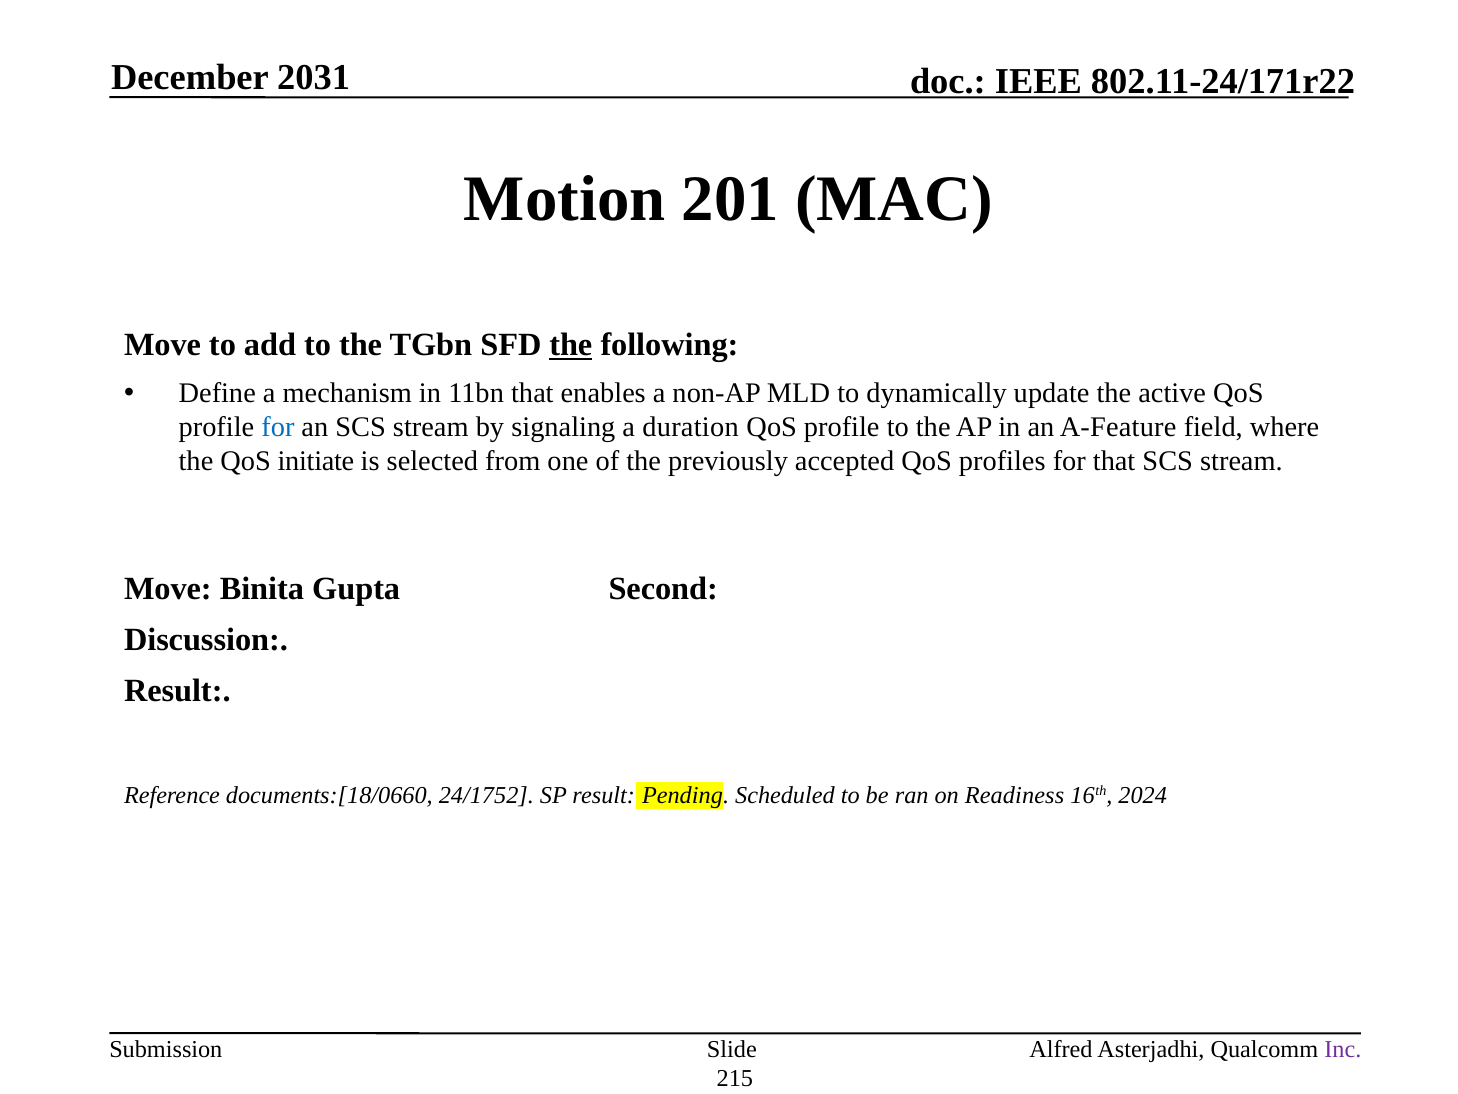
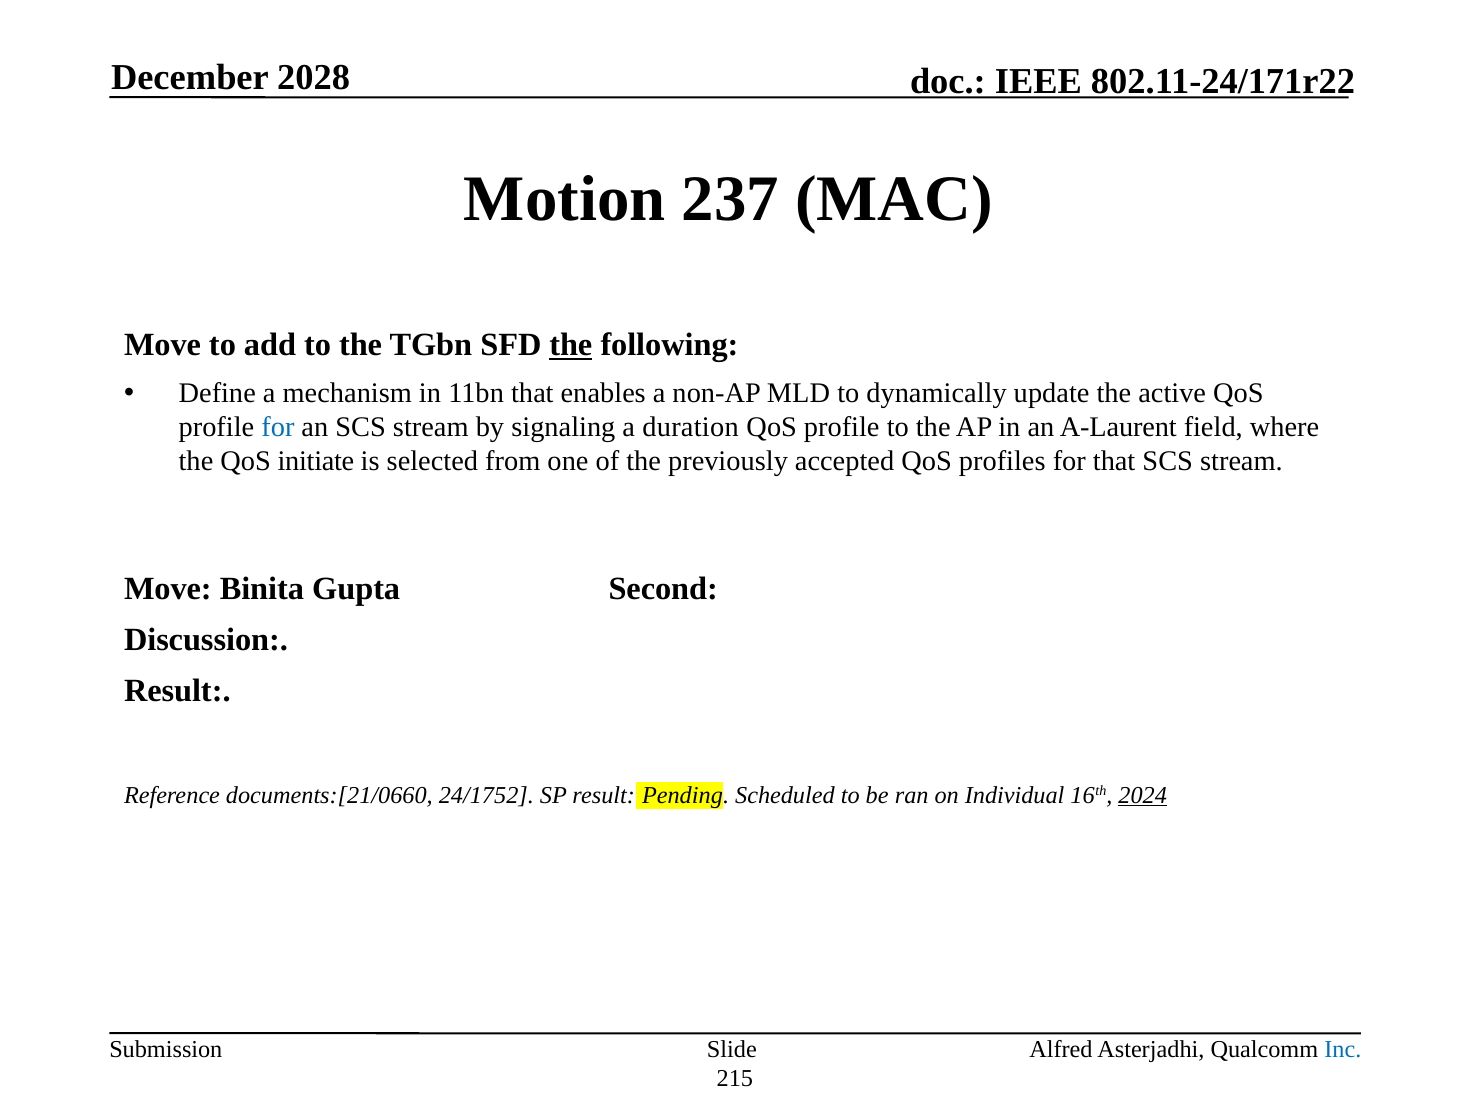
2031: 2031 -> 2028 (314, 77)
201: 201 -> 237 (730, 199)
A-Feature: A-Feature -> A-Laurent (1118, 427)
documents:[18/0660: documents:[18/0660 -> documents:[21/0660 (329, 795)
Readiness: Readiness -> Individual (1015, 795)
2024 underline: none -> present (1143, 795)
Inc colour: purple -> blue (1343, 1049)
